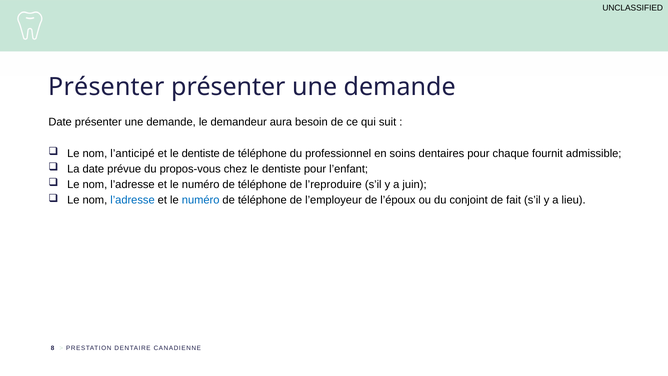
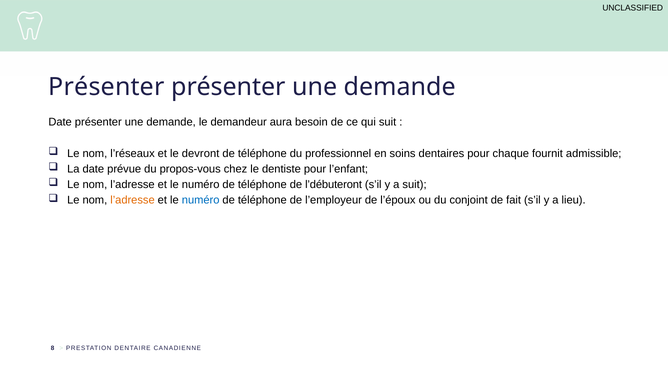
l’anticipé: l’anticipé -> l’réseaux (132, 153)
et le dentiste: dentiste -> devront (201, 153)
l’reproduire: l’reproduire -> l’débuteront (334, 185)
a juin: juin -> suit (415, 185)
l’adresse colour: blue -> orange (132, 200)
